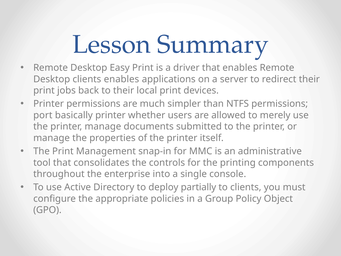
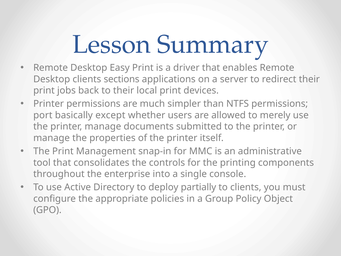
clients enables: enables -> sections (122, 79)
basically printer: printer -> except (110, 115)
